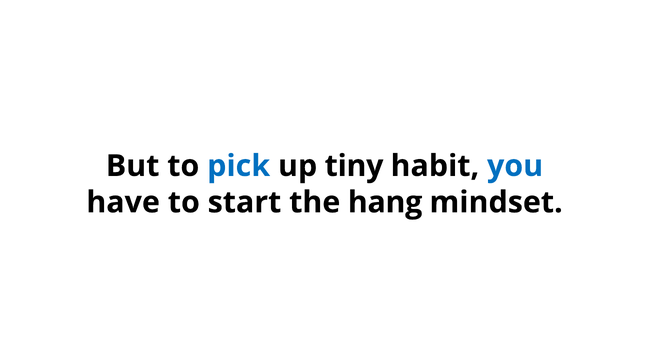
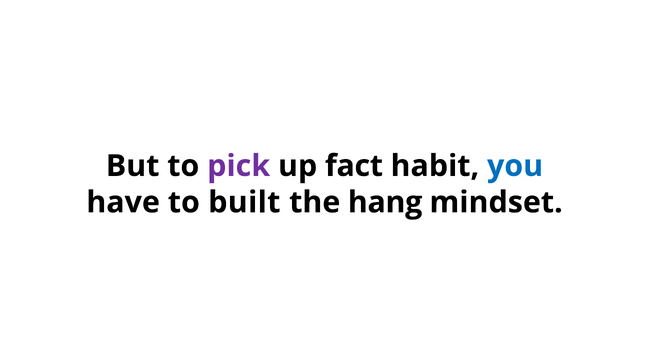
pick colour: blue -> purple (239, 166)
tiny: tiny -> fact (354, 166)
start: start -> built (244, 203)
